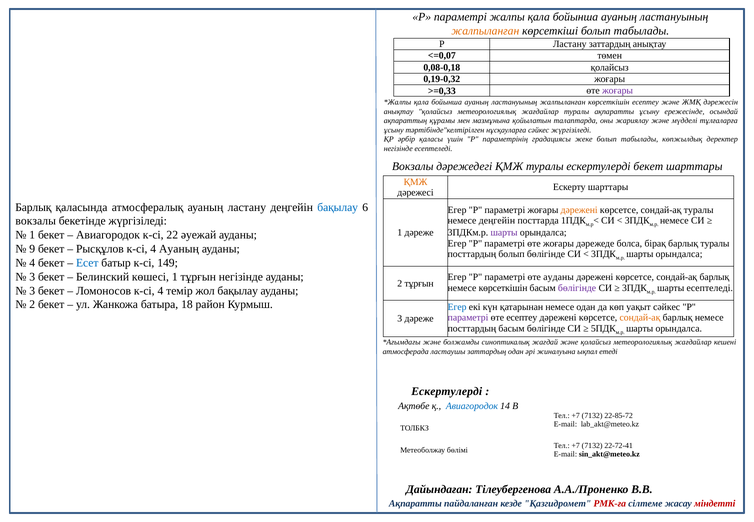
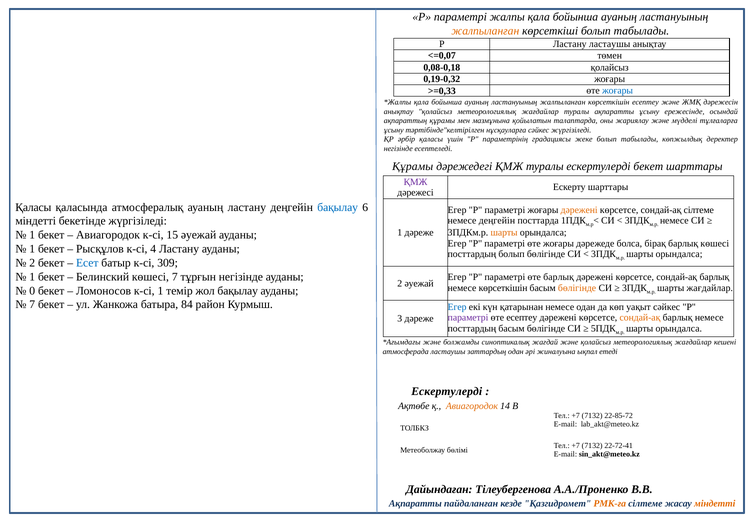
Ластану заттардың: заттардың -> ластаушы (610, 44)
жоғары colour: purple -> blue (618, 91)
Вокзалы: Вокзалы -> Құрамы (413, 167)
ҚМЖ colour: orange -> purple (416, 182)
Барлық: Барлық -> Қаласы (33, 207)
сондай-ақ туралы: туралы -> сілтеме (699, 210)
вокзалы: вокзалы -> міндетті (36, 221)
шарты colour: purple -> orange (504, 233)
22: 22 -> 15 (172, 235)
барлық туралы: туралы -> көшесі (715, 243)
9: 9 -> 1 (32, 249)
4 Ауаның: Ауаның -> Ластану (179, 249)
4: 4 -> 2 (32, 263)
149: 149 -> 309 (168, 263)
3: 3 -> 1 (32, 277)
көшесі 1: 1 -> 7 (175, 277)
өте ауданы: ауданы -> барлық (559, 277)
2 тұрғын: тұрғын -> әуежай (419, 283)
бөлігінде colour: purple -> orange (577, 288)
шарты есептеледі: есептеледі -> жағдайлар (710, 288)
3: 3 -> 0 (32, 291)
Ломоносов к-сі 4: 4 -> 1 (160, 291)
2: 2 -> 7 (32, 305)
18: 18 -> 84 (187, 305)
Авиагородок colour: blue -> orange (472, 406)
РМК-ға colour: red -> orange (610, 504)
міндетті colour: red -> orange (715, 504)
